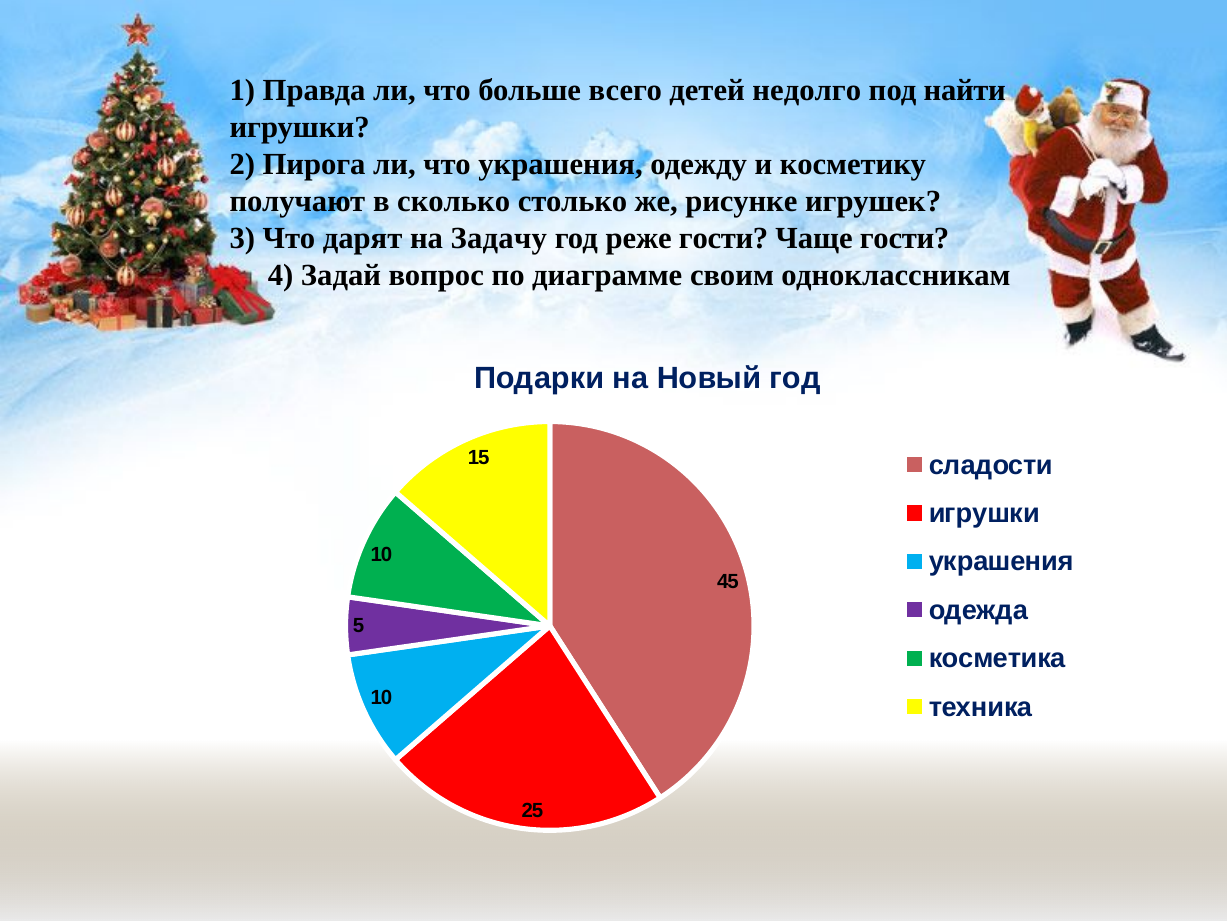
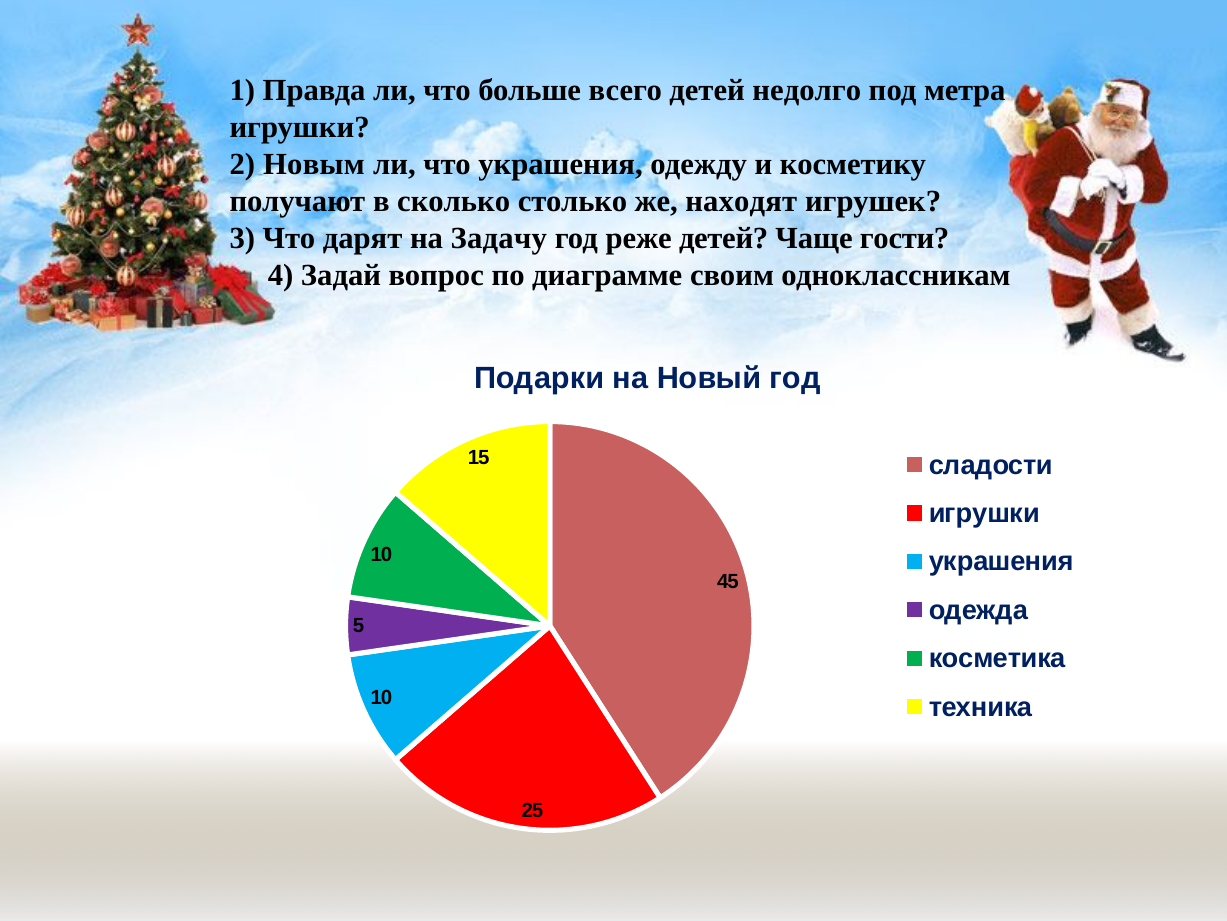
найти: найти -> метра (965, 91)
Пирога: Пирога -> Новым (314, 164)
рисунке: рисунке -> находят (741, 201)
реже гости: гости -> детей (724, 238)
